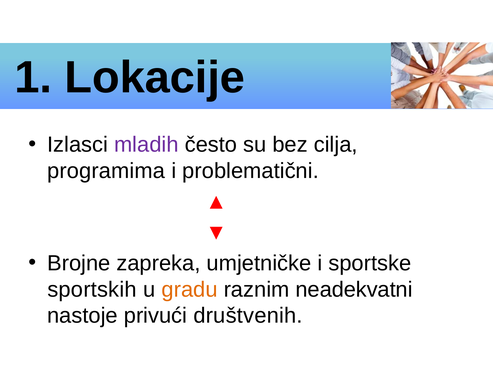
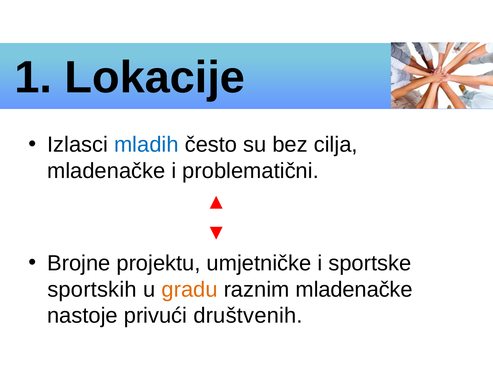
mladih colour: purple -> blue (146, 145)
programima: programima -> mladenačke (106, 171)
zapreka: zapreka -> projektu (158, 263)
raznim neadekvatni: neadekvatni -> mladenačke (354, 289)
